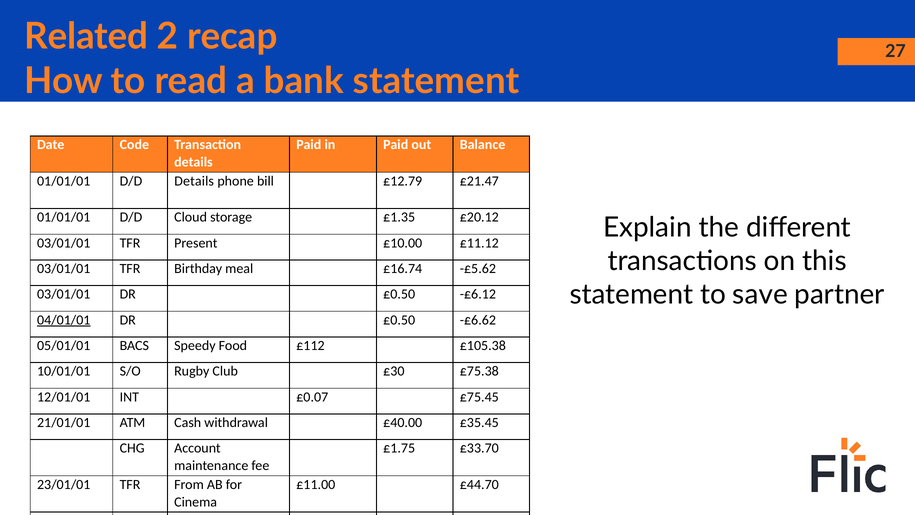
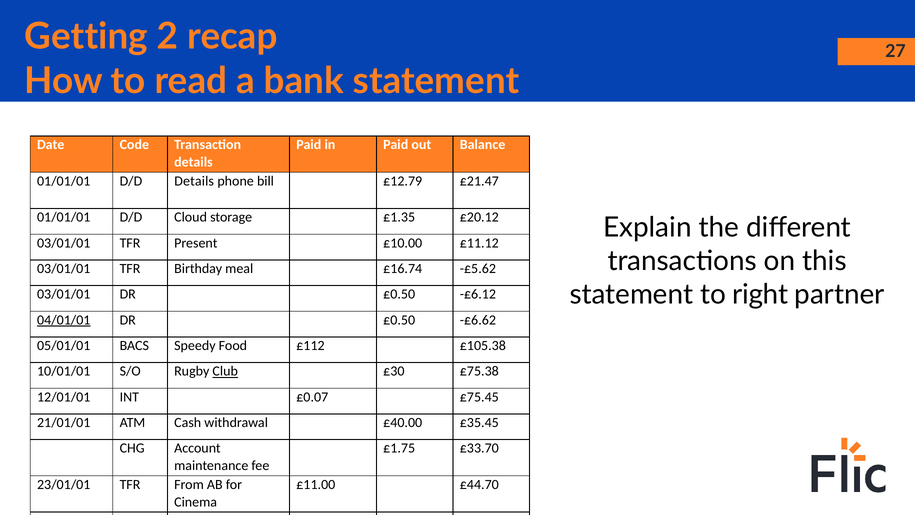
Related: Related -> Getting (86, 37)
save: save -> right (760, 295)
Club underline: none -> present (225, 371)
